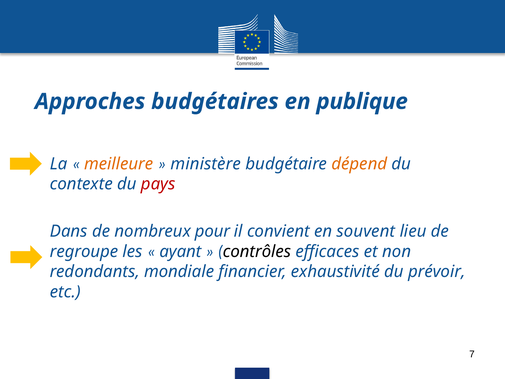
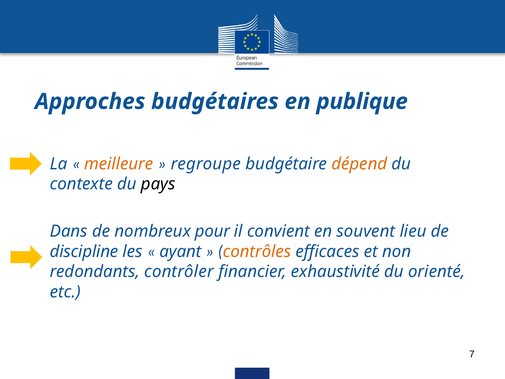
ministère: ministère -> regroupe (206, 164)
pays colour: red -> black (158, 184)
regroupe: regroupe -> discipline (84, 251)
contrôles colour: black -> orange (257, 251)
mondiale: mondiale -> contrôler (179, 271)
prévoir: prévoir -> orienté (437, 271)
